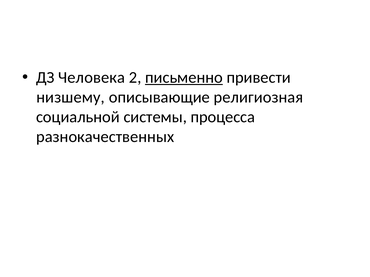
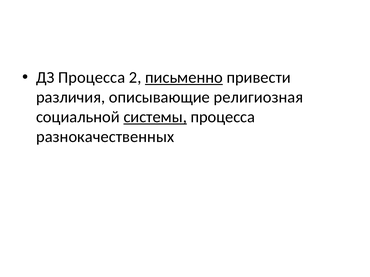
ДЗ Человека: Человека -> Процесса (92, 78)
низшему: низшему -> различия (71, 97)
системы underline: none -> present (155, 117)
